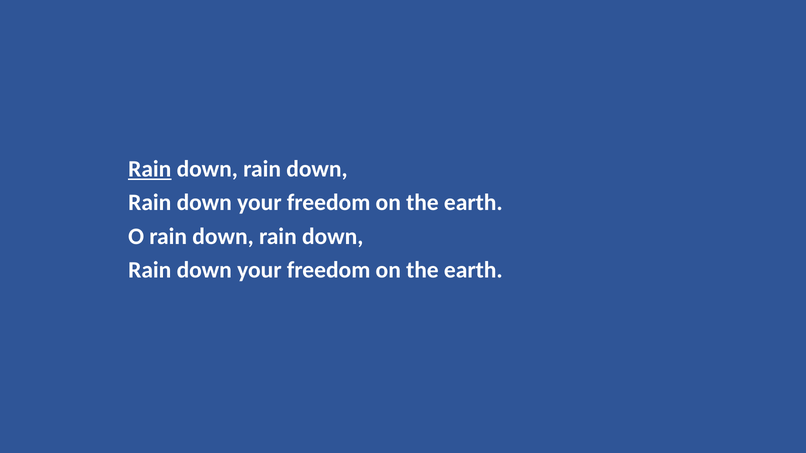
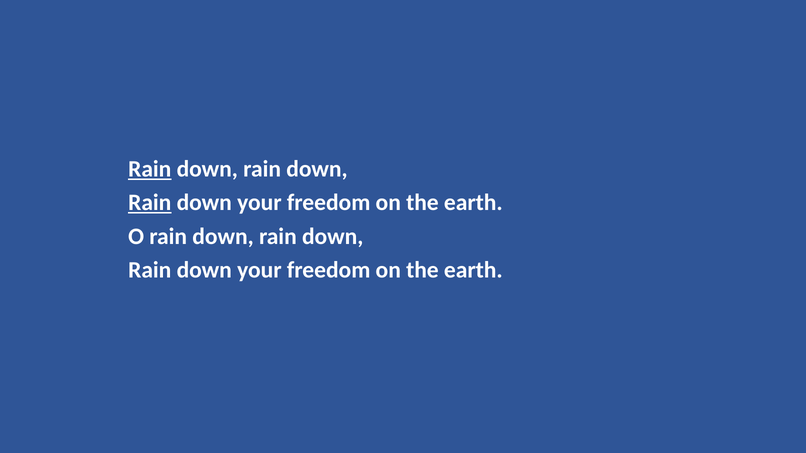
Rain underline: none -> present (150, 203)
